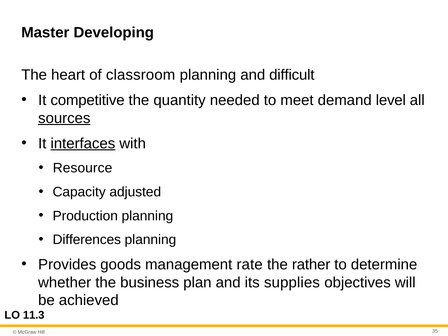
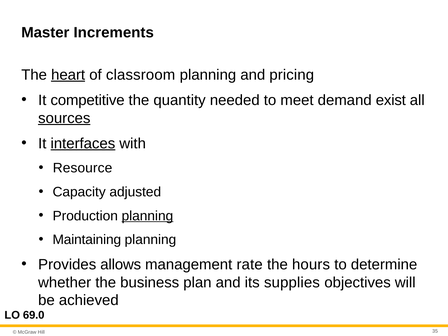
Developing: Developing -> Increments (114, 33)
heart underline: none -> present (68, 75)
difficult: difficult -> pricing (292, 75)
level: level -> exist (391, 100)
planning underline: none -> present (147, 216)
Differences: Differences -> Maintaining (87, 240)
goods: goods -> allows (121, 265)
rather: rather -> hours (311, 265)
11.3: 11.3 -> 69.0 (34, 315)
